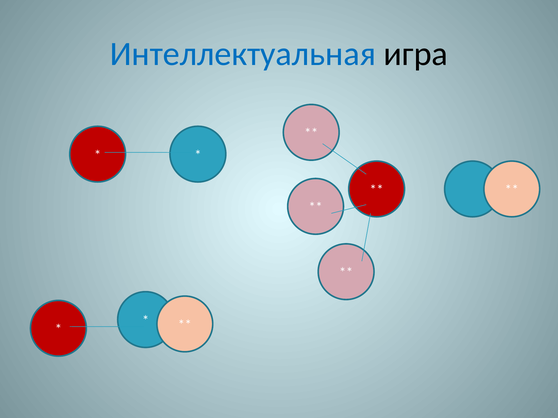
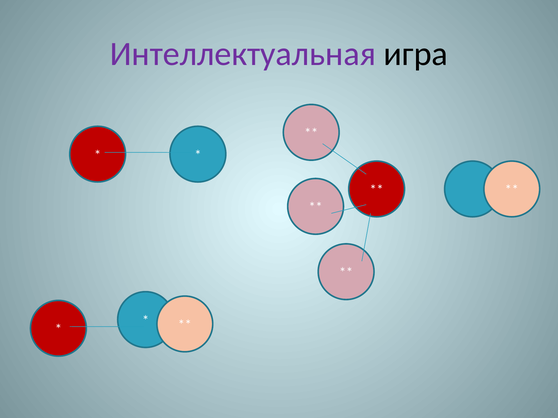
Интеллектуальная colour: blue -> purple (243, 54)
